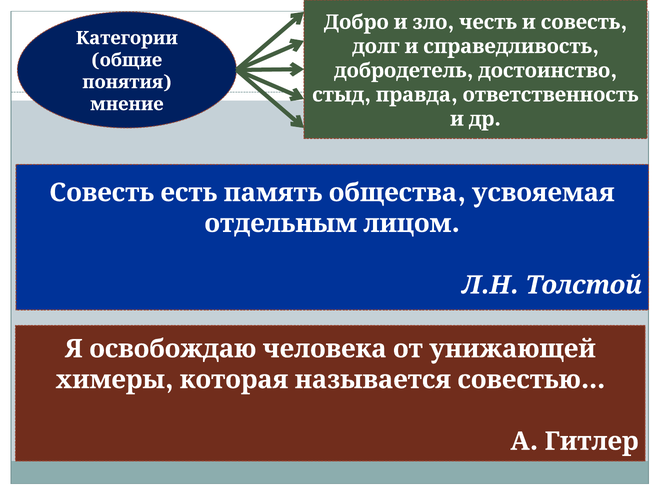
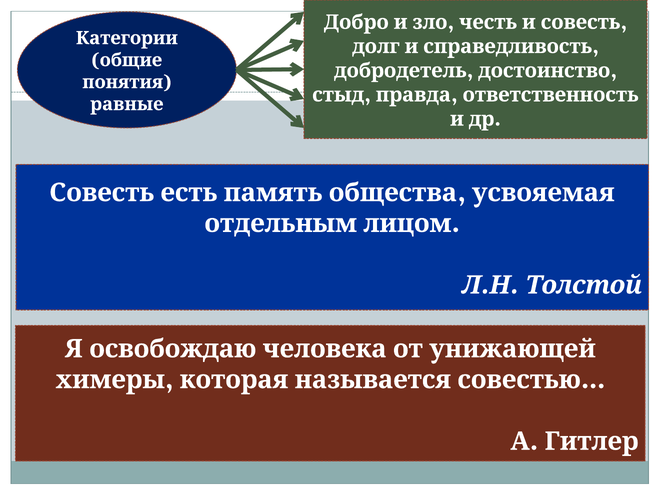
мнение: мнение -> равные (127, 104)
